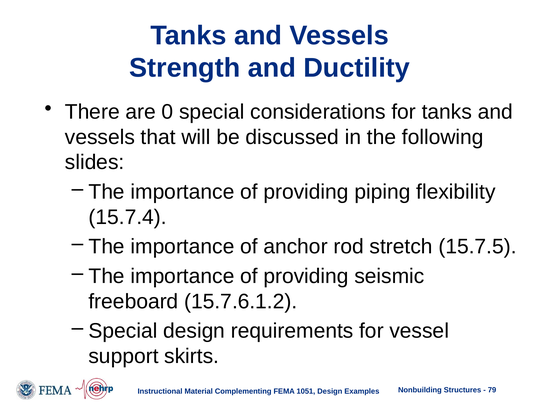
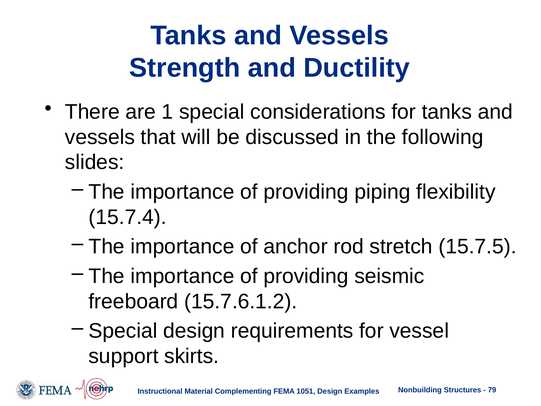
0: 0 -> 1 (167, 112)
